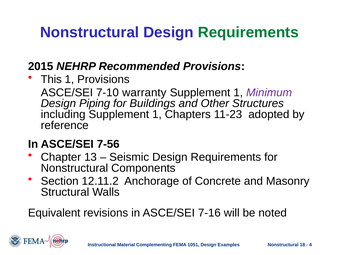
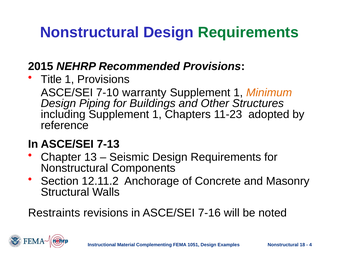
This: This -> Title (51, 79)
Minimum colour: purple -> orange (269, 93)
7-56: 7-56 -> 7-13 (108, 144)
Equivalent: Equivalent -> Restraints (54, 213)
